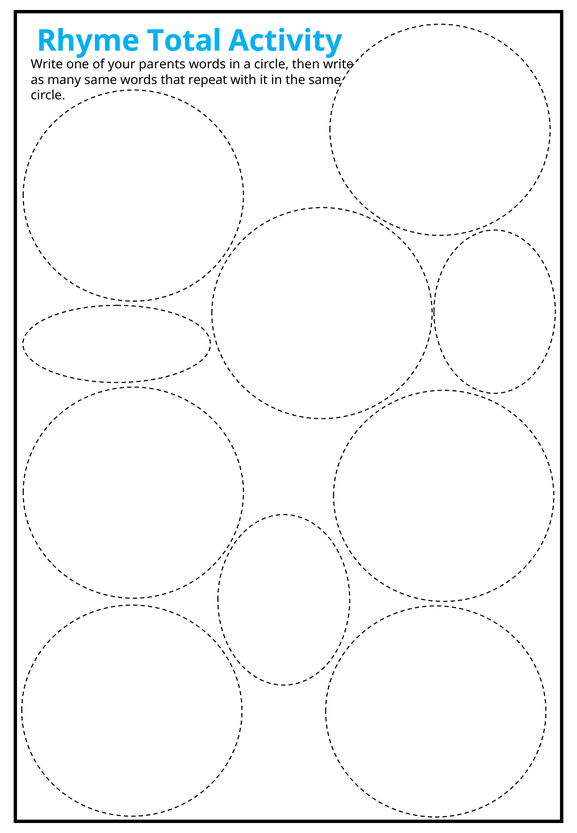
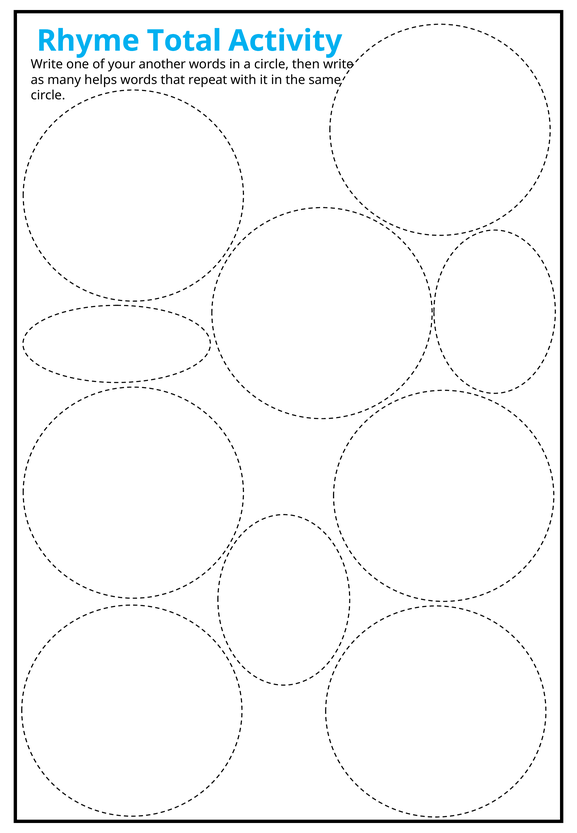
parents: parents -> another (162, 64)
many same: same -> helps (101, 80)
